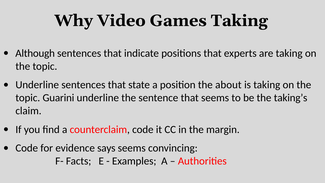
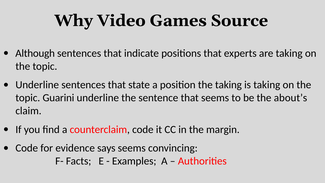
Games Taking: Taking -> Source (239, 21)
the about: about -> taking (228, 85)
taking’s: taking’s -> about’s (291, 98)
